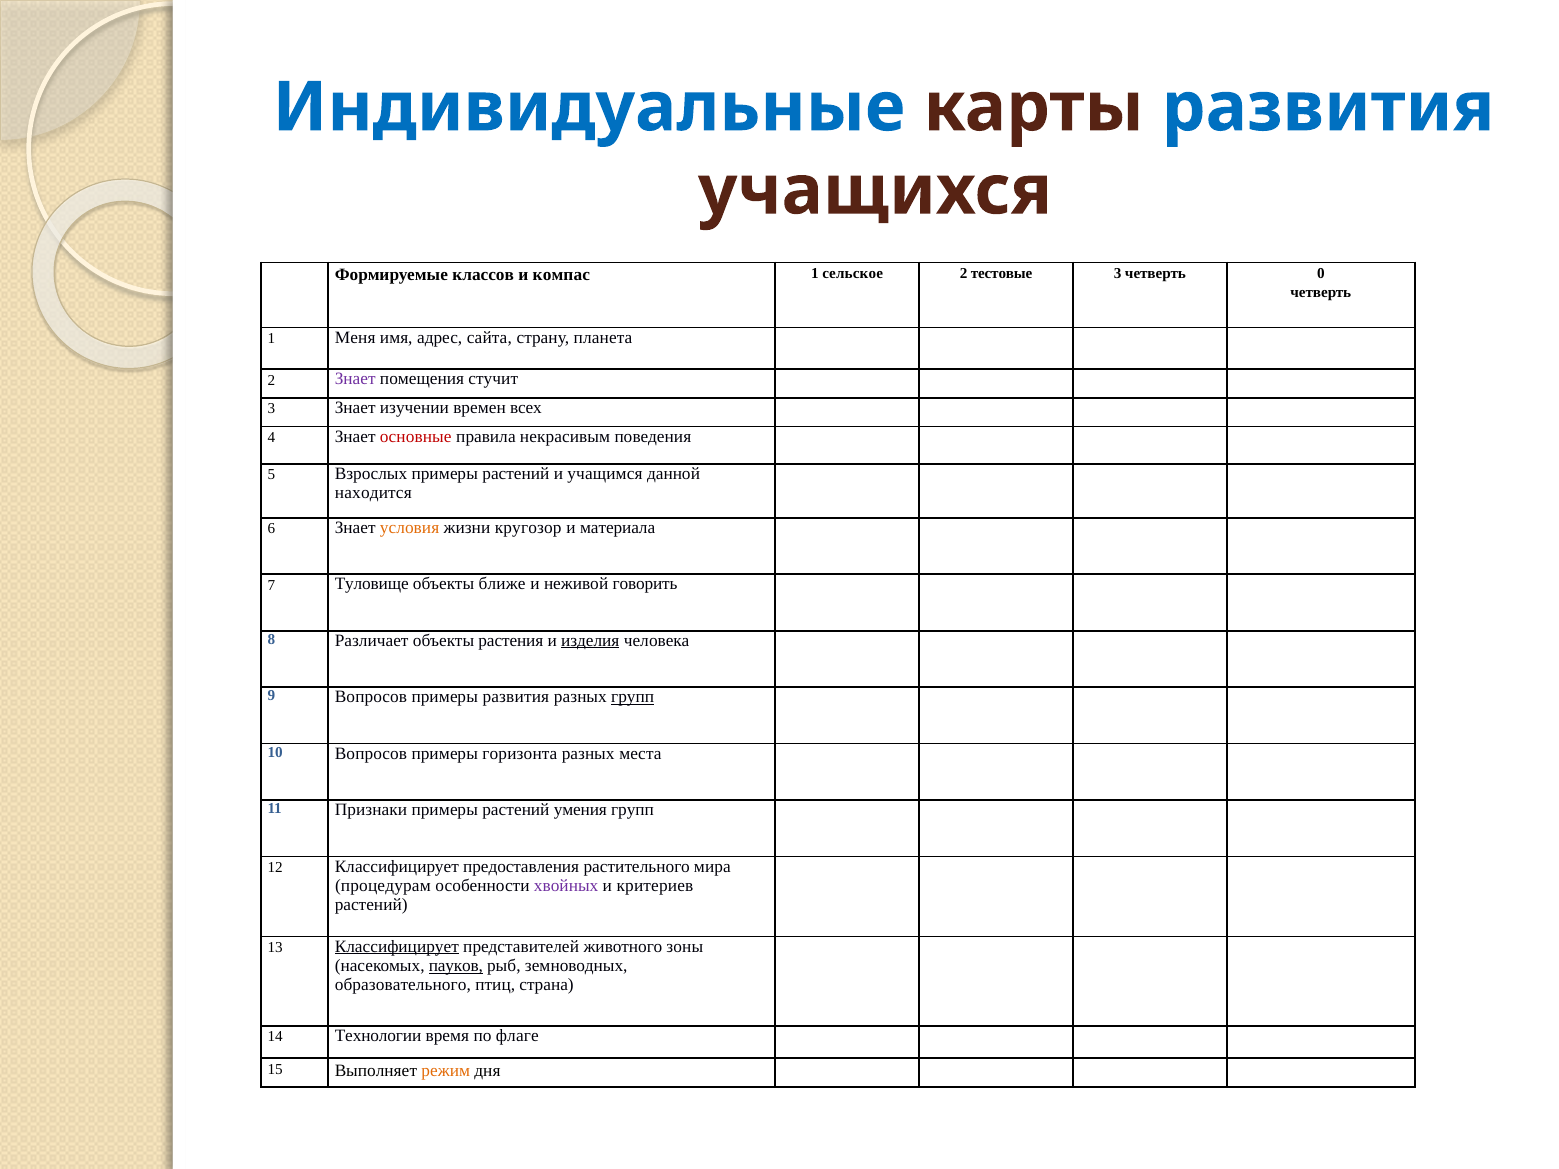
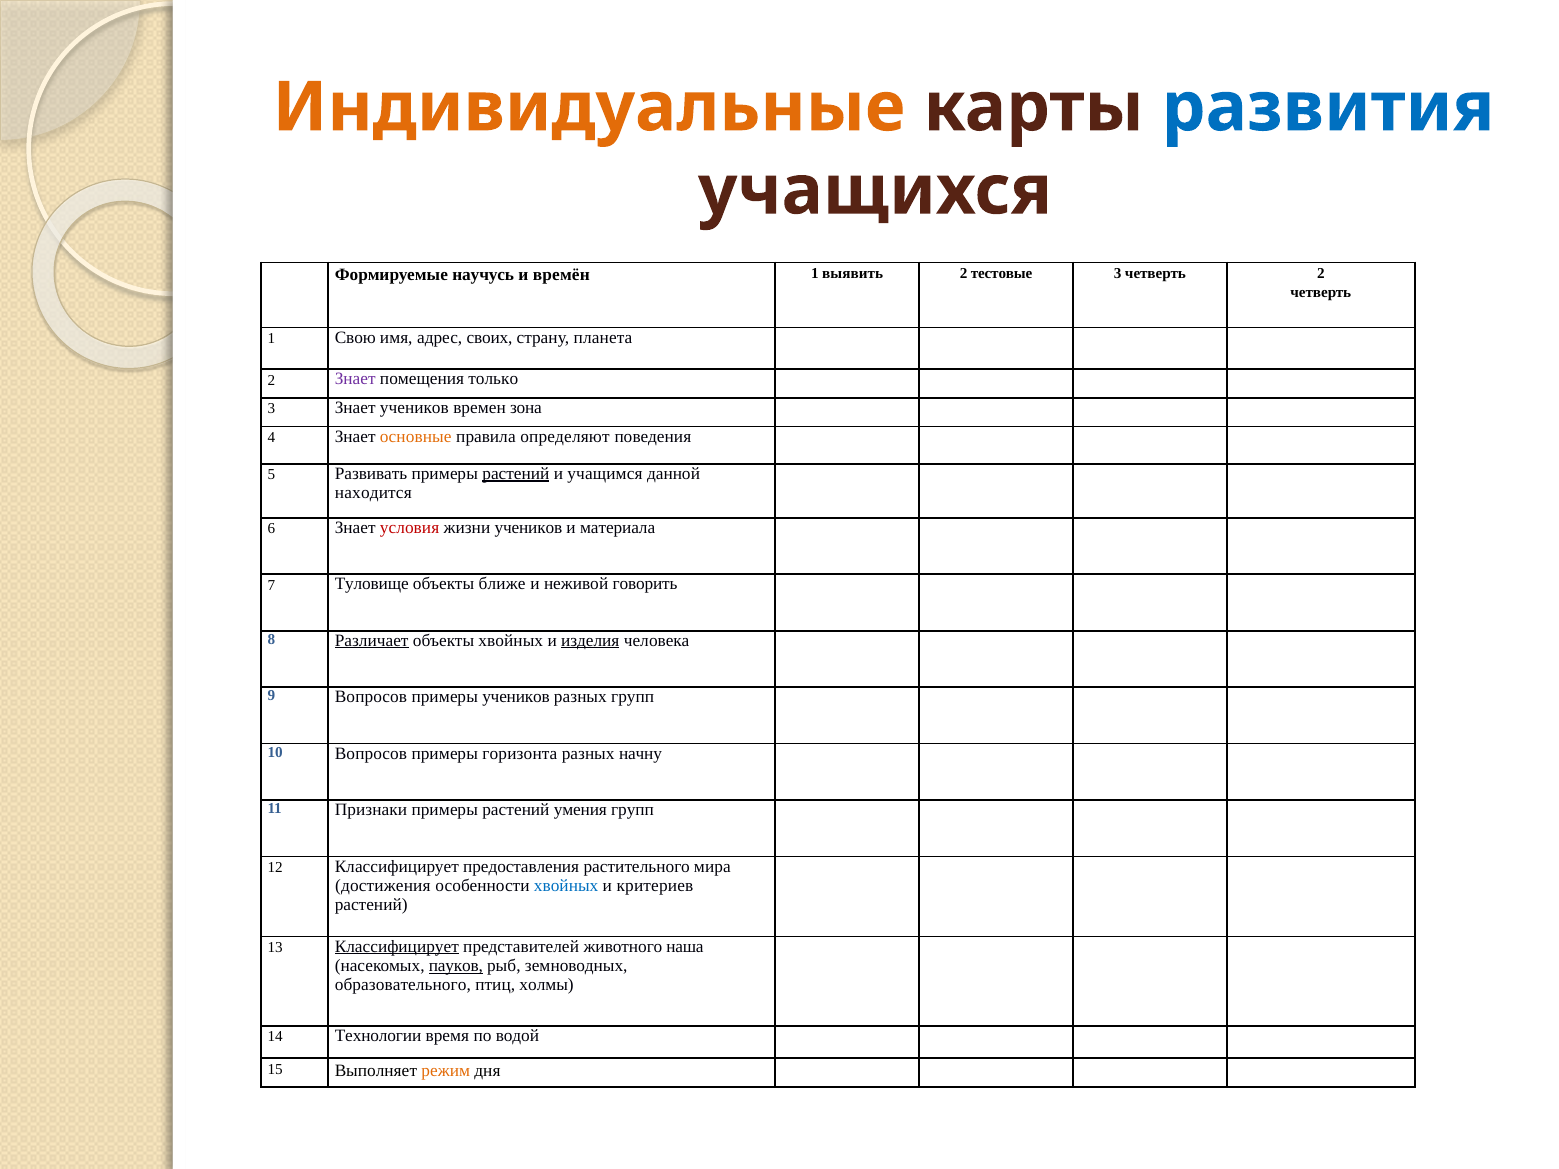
Индивидуальные colour: blue -> orange (589, 107)
классов: классов -> научусь (483, 275)
компас: компас -> времён (561, 275)
сельское: сельское -> выявить (853, 274)
четверть 0: 0 -> 2 (1321, 274)
Меня: Меня -> Свою (355, 337)
сайта: сайта -> своих (490, 337)
стучит: стучит -> только (493, 379)
Знает изучении: изучении -> учеников (414, 408)
всех: всех -> зона (526, 408)
основные colour: red -> orange (416, 436)
некрасивым: некрасивым -> определяют (565, 436)
Взрослых: Взрослых -> Развивать (371, 474)
растений underline: none -> present (516, 474)
условия colour: orange -> red (410, 528)
жизни кругозор: кругозор -> учеников (528, 528)
Различает underline: none -> present (372, 641)
объекты растения: растения -> хвойных (511, 641)
примеры развития: развития -> учеников (516, 697)
групп underline: present -> none (633, 697)
места: места -> начну (641, 754)
процедурам: процедурам -> достижения (383, 886)
хвойных colour: purple -> blue (566, 886)
зоны: зоны -> наша (685, 947)
страна: страна -> холмы (547, 985)
флаге: флаге -> водой (517, 1036)
